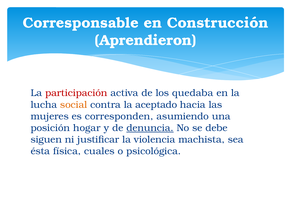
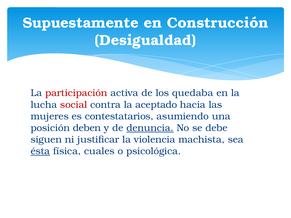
Corresponsable: Corresponsable -> Supuestamente (81, 23)
Aprendieron: Aprendieron -> Desigualdad (145, 40)
social colour: orange -> red (74, 105)
corresponden: corresponden -> contestatarios (119, 116)
hogar: hogar -> deben (87, 128)
ésta underline: none -> present (40, 151)
